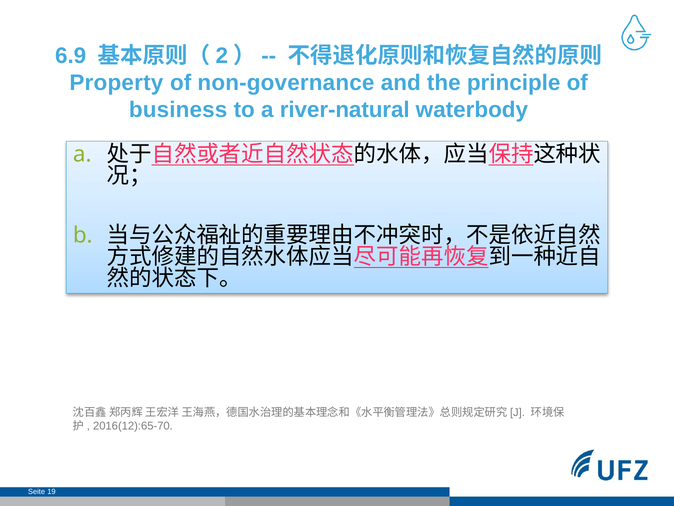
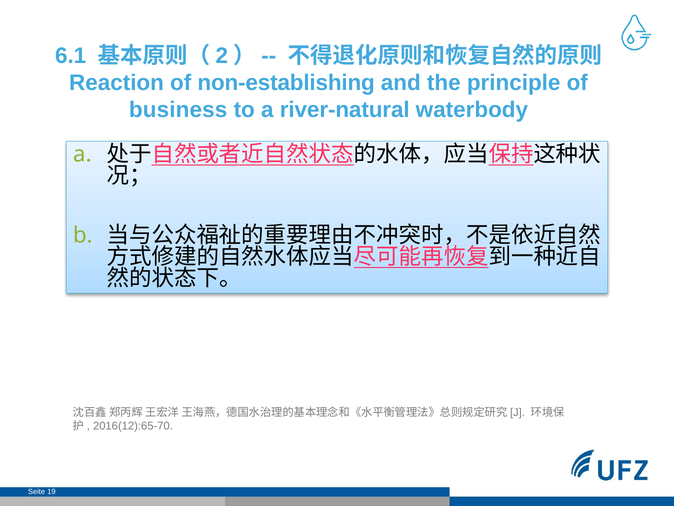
6.9: 6.9 -> 6.1 (71, 56)
Property: Property -> Reaction (116, 83)
non-governance: non-governance -> non-establishing (286, 83)
